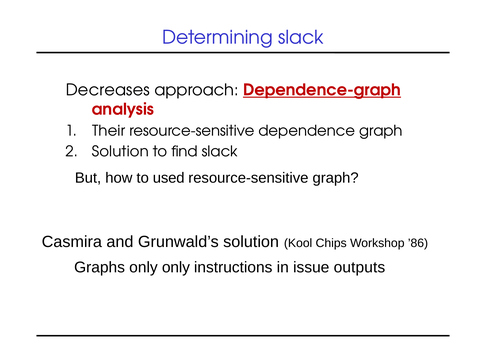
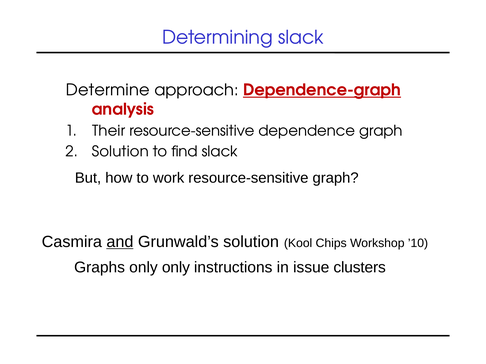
Decreases: Decreases -> Determine (108, 90)
used: used -> work (169, 178)
and underline: none -> present (120, 242)
’86: ’86 -> ’10 (418, 243)
outputs: outputs -> clusters (360, 268)
